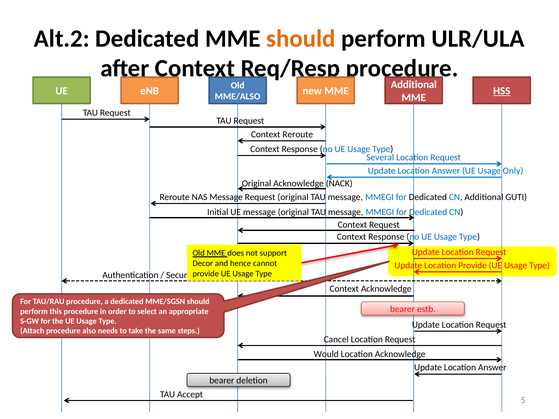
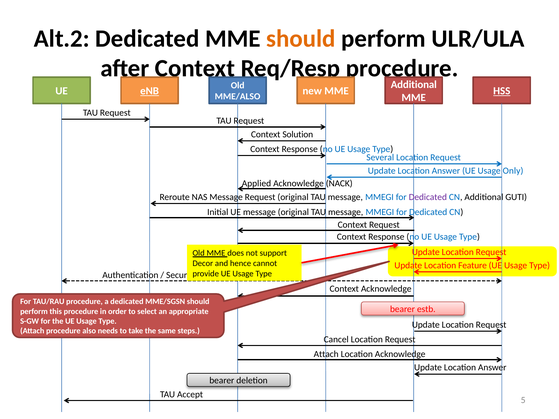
eNB underline: none -> present (150, 91)
Context Reroute: Reroute -> Solution (298, 134)
Original: Original -> Applied (256, 183)
Dedicated colour: black -> purple (428, 197)
Location Provide: Provide -> Feature (472, 265)
Would: Would -> Attach (326, 354)
